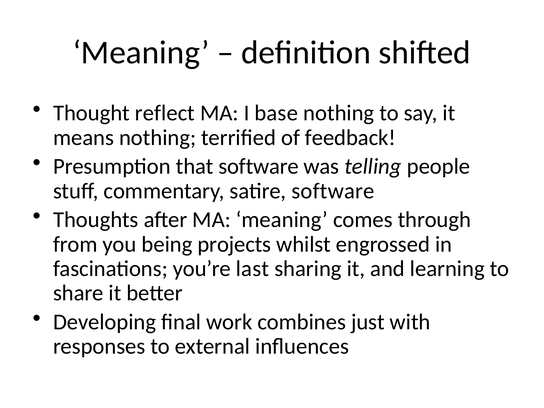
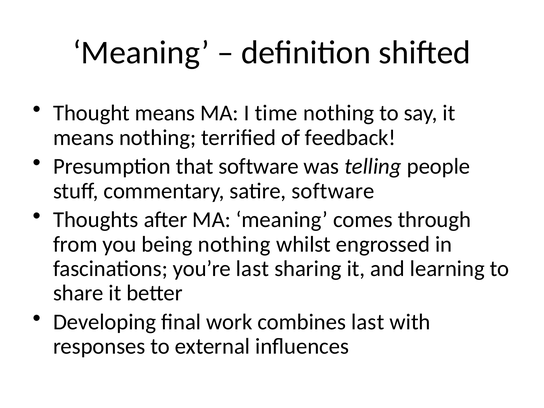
Thought reflect: reflect -> means (165, 113)
base: base -> time (276, 113)
being projects: projects -> nothing (234, 244)
combines just: just -> last (368, 322)
